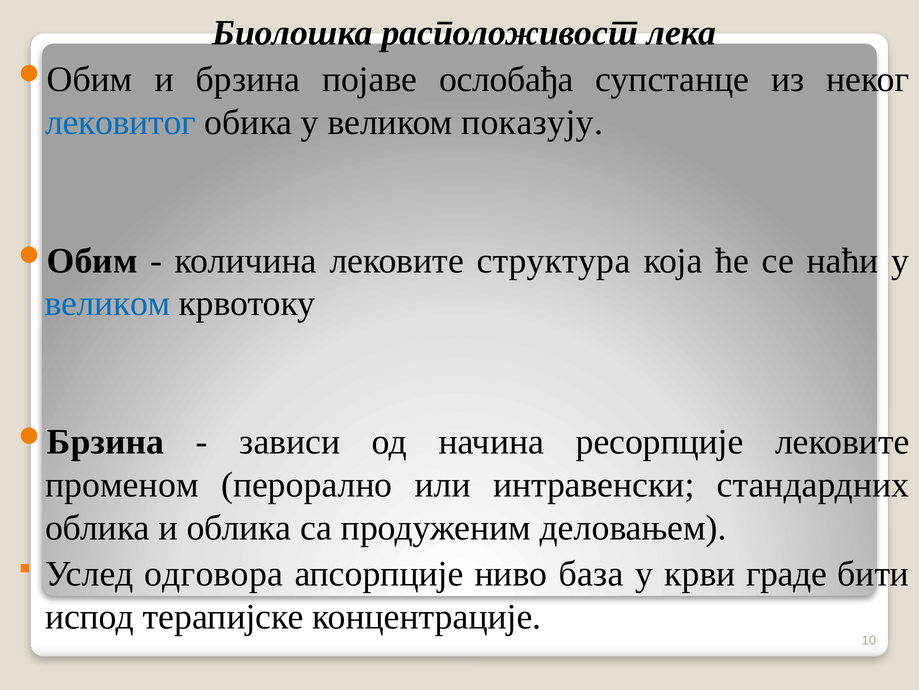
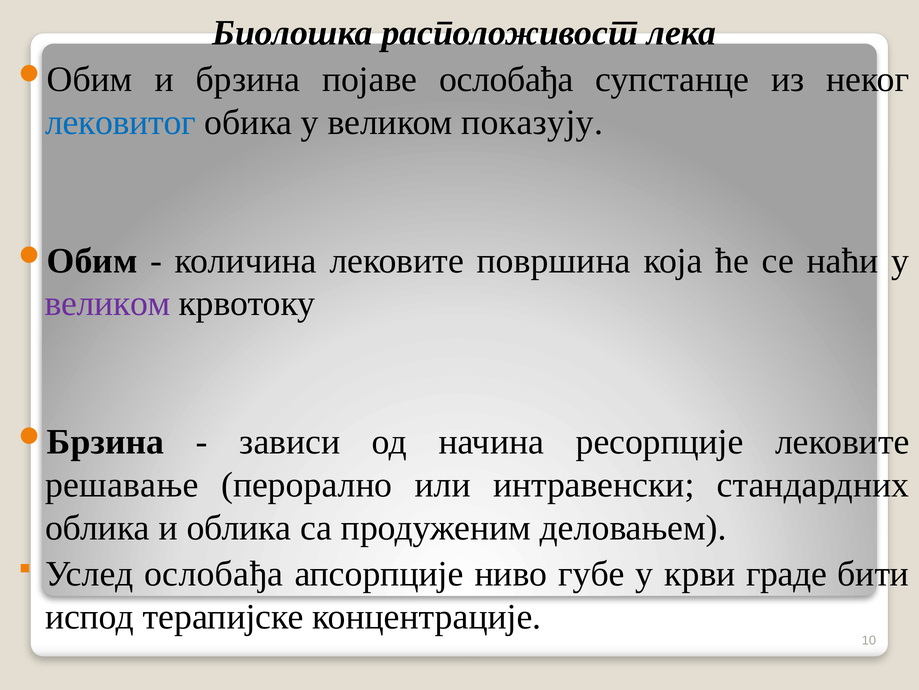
структура: структура -> површина (554, 260)
великом colour: blue -> purple (107, 303)
променом: променом -> решавање (122, 485)
Услед одговора: одговора -> ослобађа (214, 574)
база: база -> губе (591, 574)
